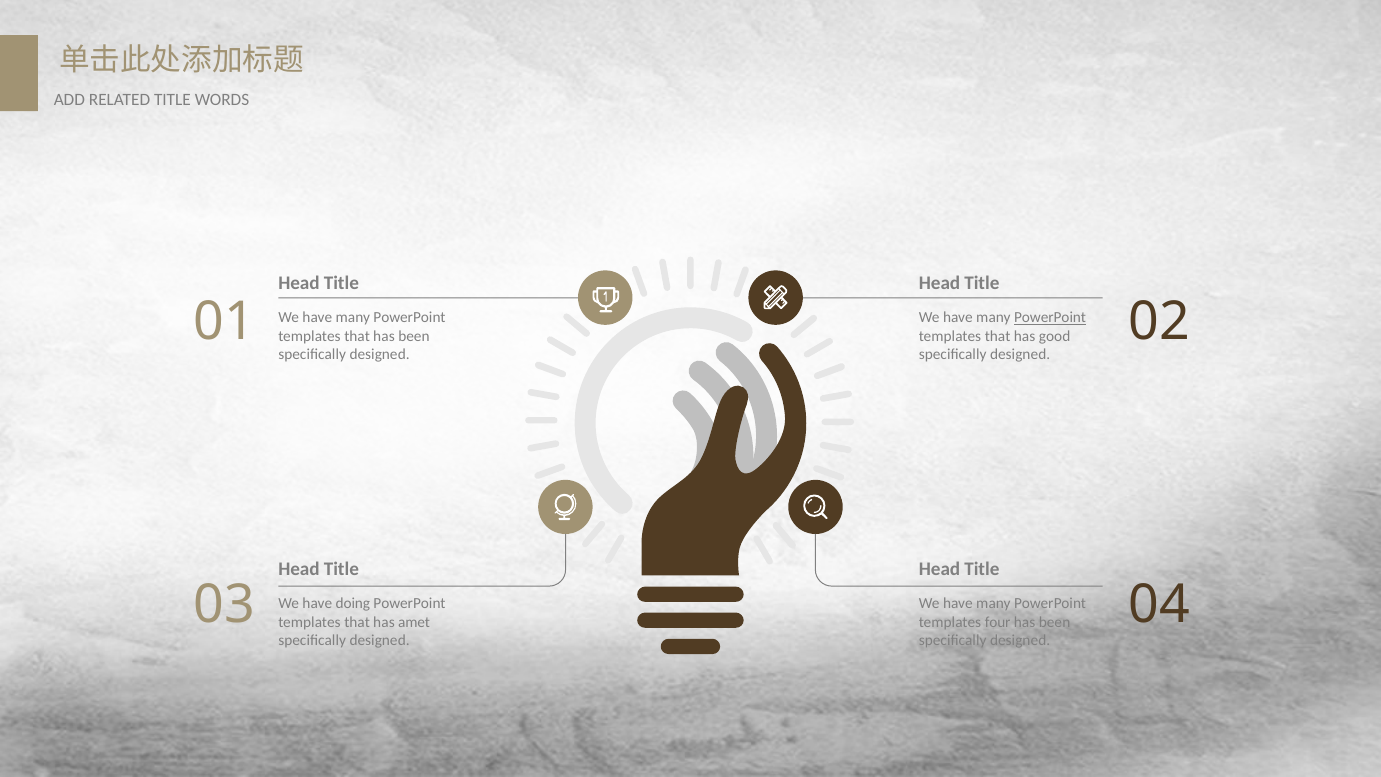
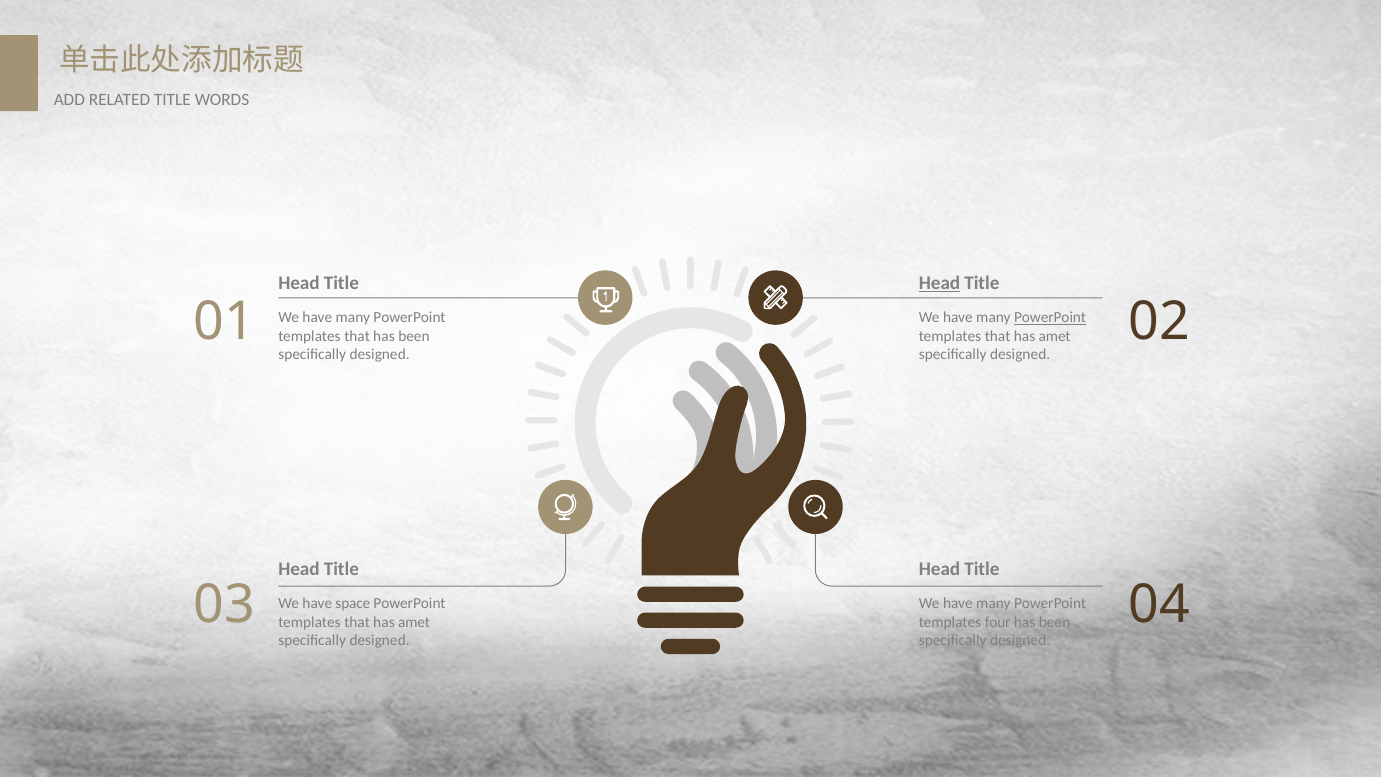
Head underline: none -> present (940, 283)
good: good -> amet (1055, 336)
doing: doing -> space (353, 604)
